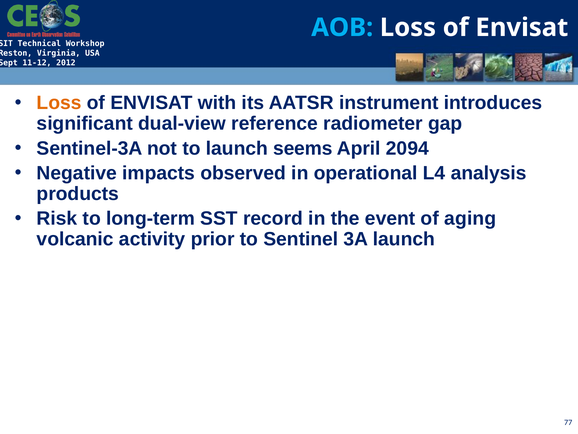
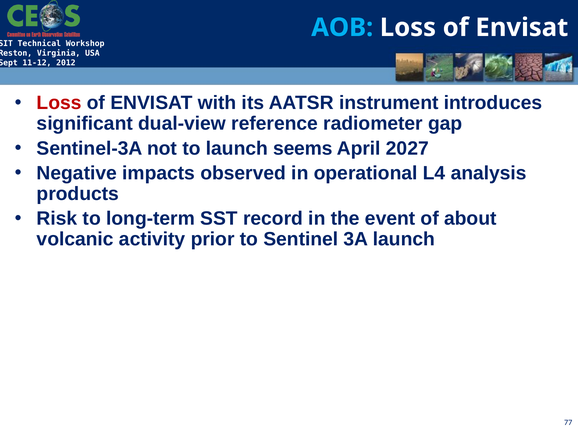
Loss colour: orange -> red (59, 103)
2094: 2094 -> 2027 (407, 148)
aging: aging -> about (470, 218)
